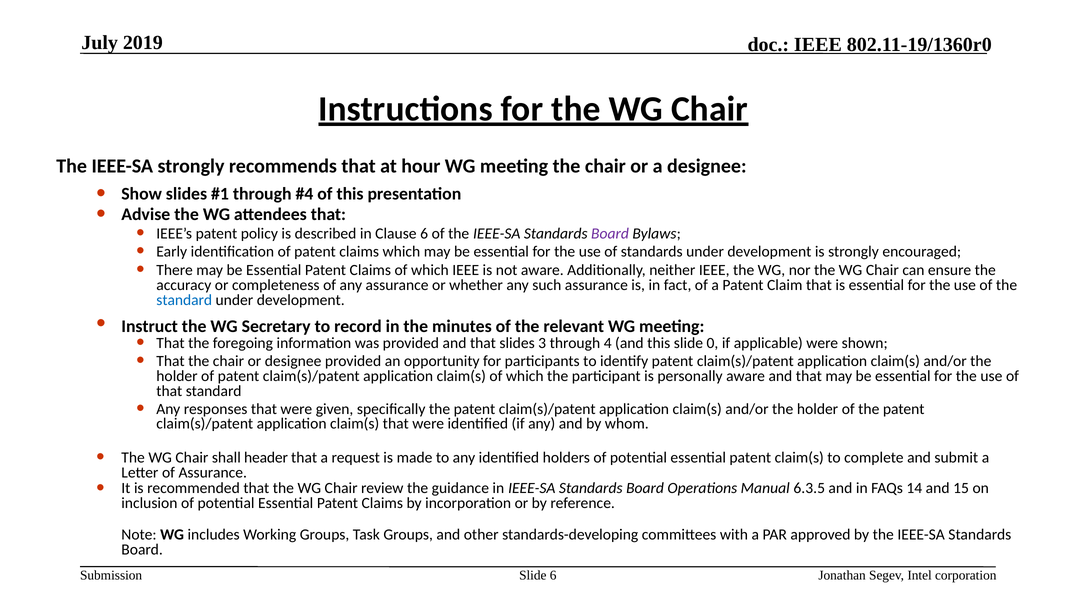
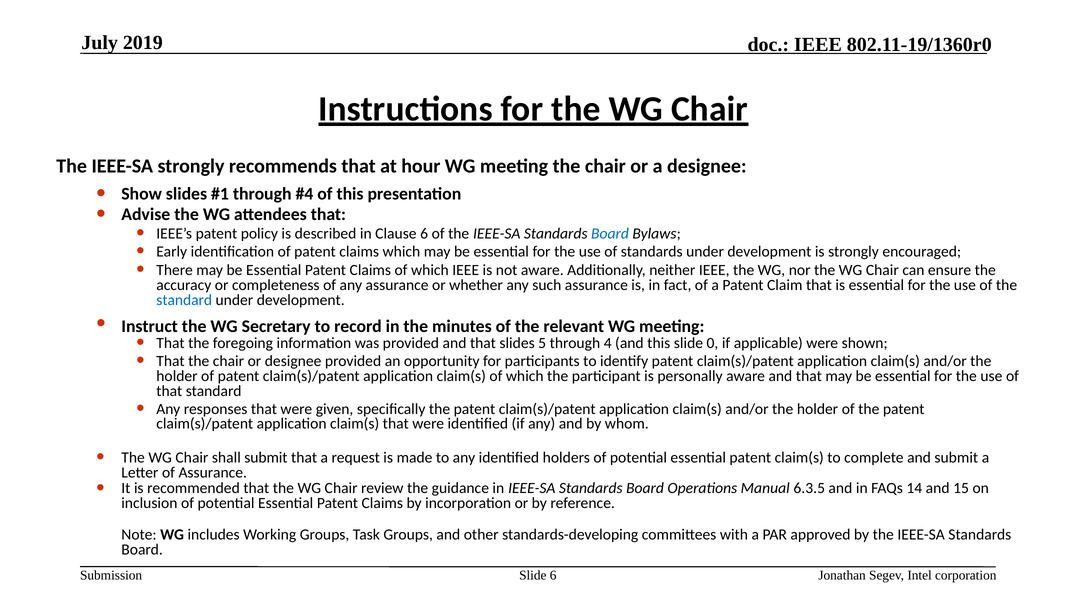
Board colour: purple -> blue (610, 234)
3: 3 -> 5 (542, 343)
shall header: header -> submit (266, 458)
